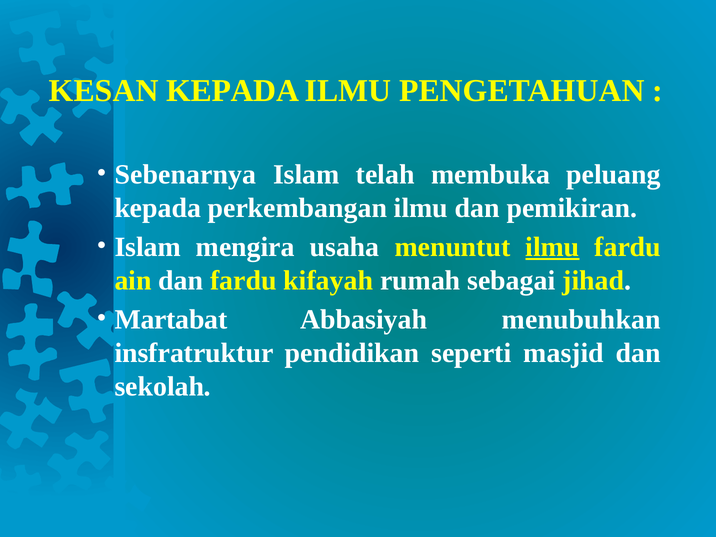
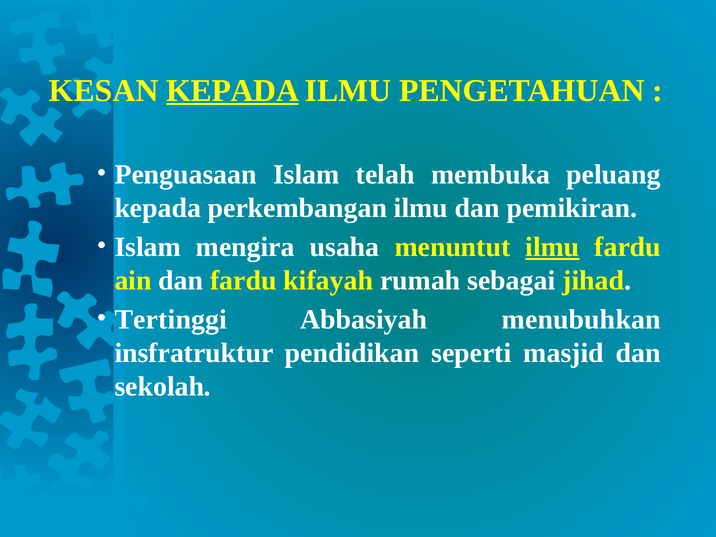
KEPADA underline: none -> present (233, 90)
Sebenarnya: Sebenarnya -> Penguasaan (186, 175)
Martabat: Martabat -> Tertinggi (171, 319)
